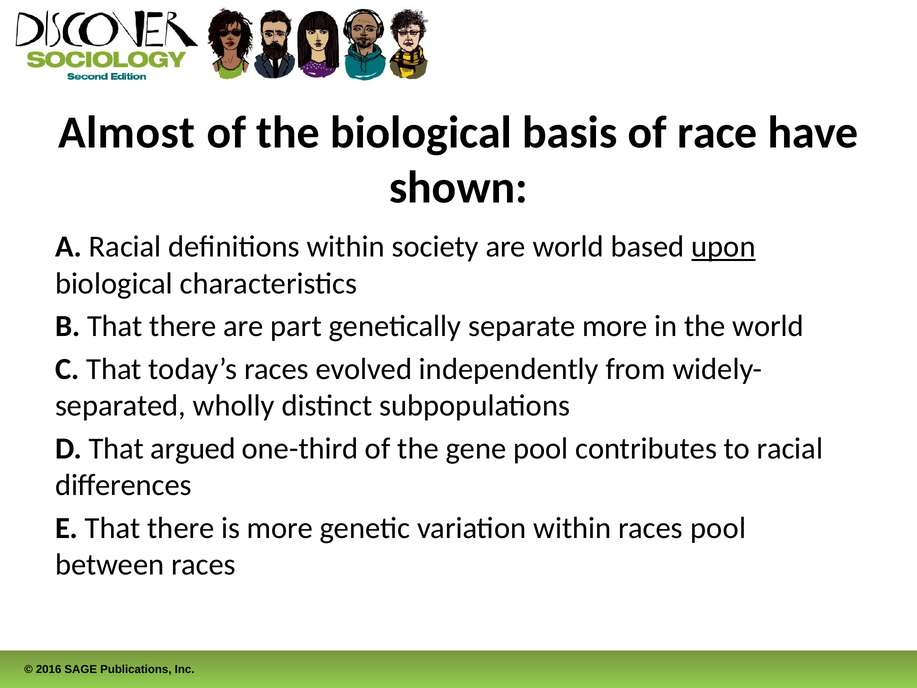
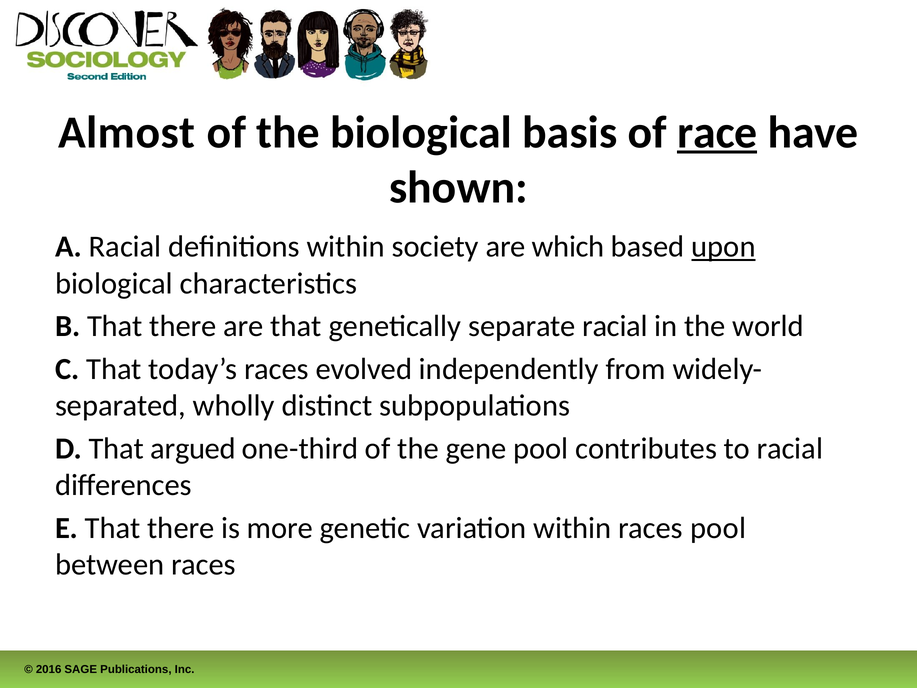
race underline: none -> present (717, 132)
are world: world -> which (568, 247)
are part: part -> that (296, 326)
separate more: more -> racial (615, 326)
